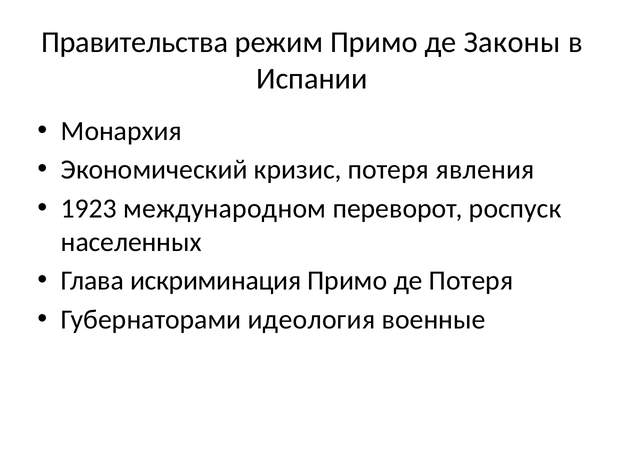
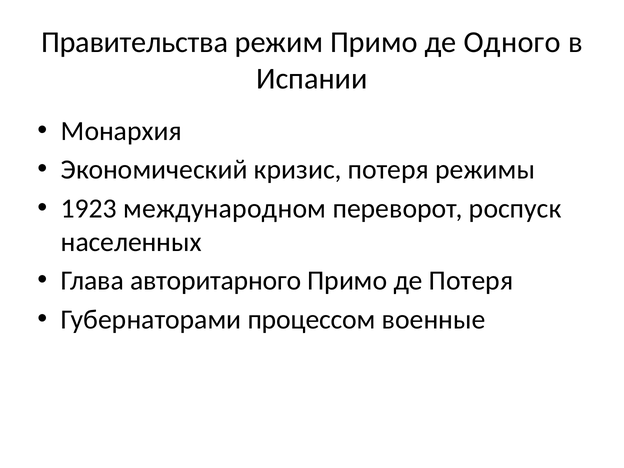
Законы: Законы -> Одного (512, 42)
явления: явления -> режимы (485, 170)
искриминация: искриминация -> авторитарного (216, 281)
идеология: идеология -> процессом (312, 320)
